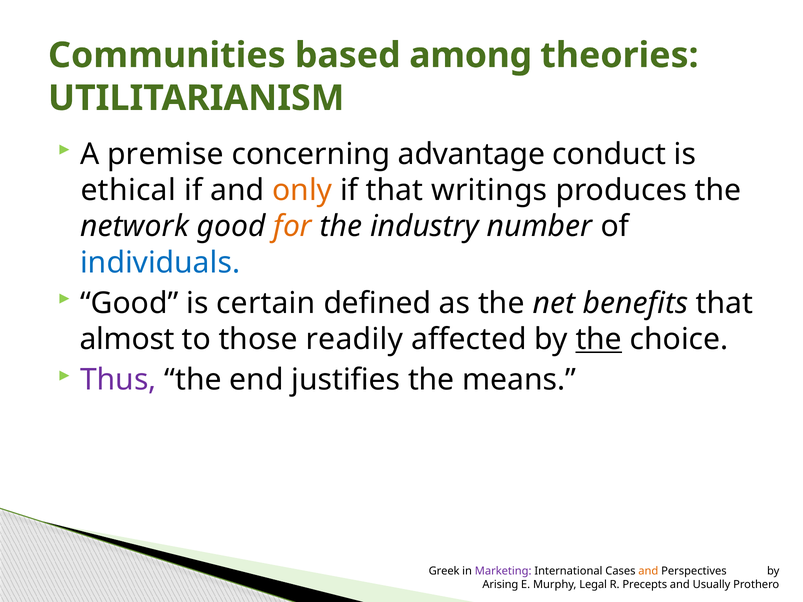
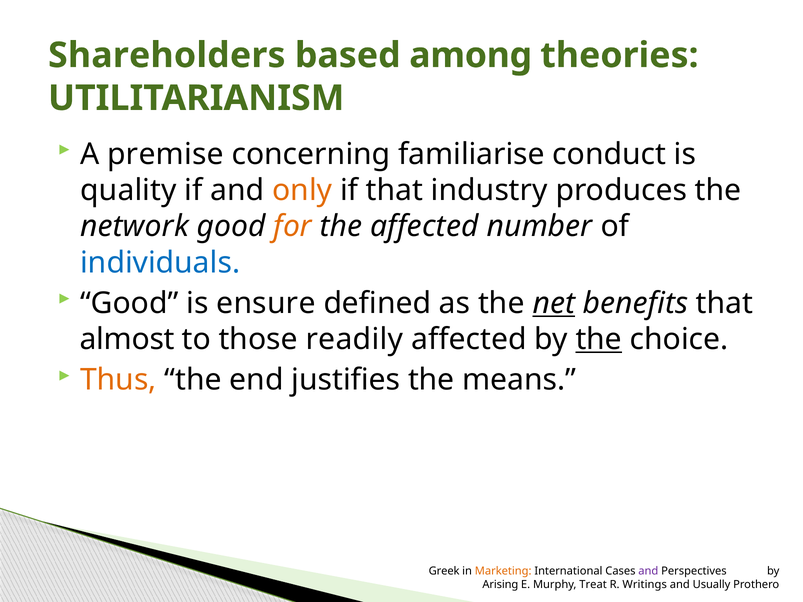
Communities: Communities -> Shareholders (167, 55)
advantage: advantage -> familiarise (471, 154)
ethical: ethical -> quality (128, 190)
writings: writings -> industry (489, 190)
the industry: industry -> affected (424, 227)
certain: certain -> ensure (266, 303)
net underline: none -> present (554, 303)
Thus colour: purple -> orange (118, 380)
Marketing colour: purple -> orange (503, 571)
and colour: orange -> purple (648, 571)
Legal: Legal -> Treat (593, 585)
Precepts: Precepts -> Writings (645, 585)
